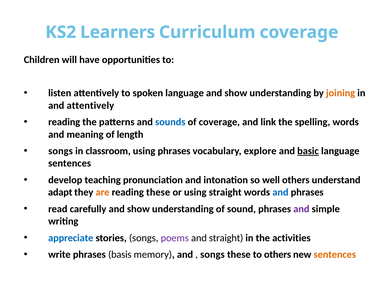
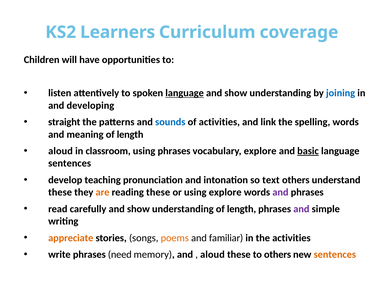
language underline: none -> present (185, 93)
joining colour: orange -> blue (341, 93)
and attentively: attentively -> developing (90, 106)
reading: reading -> straight (64, 122)
of coverage: coverage -> activities (219, 122)
songs: songs -> aloud (61, 151)
well: well -> text (271, 180)
adapt: adapt -> these (60, 193)
using straight: straight -> explore (225, 193)
and colour: blue -> purple (280, 193)
understanding of sound: sound -> length (242, 209)
appreciate colour: blue -> orange (71, 238)
poems colour: purple -> orange (175, 238)
and straight: straight -> familiar (226, 238)
basis: basis -> need (120, 255)
songs: songs -> aloud (212, 255)
